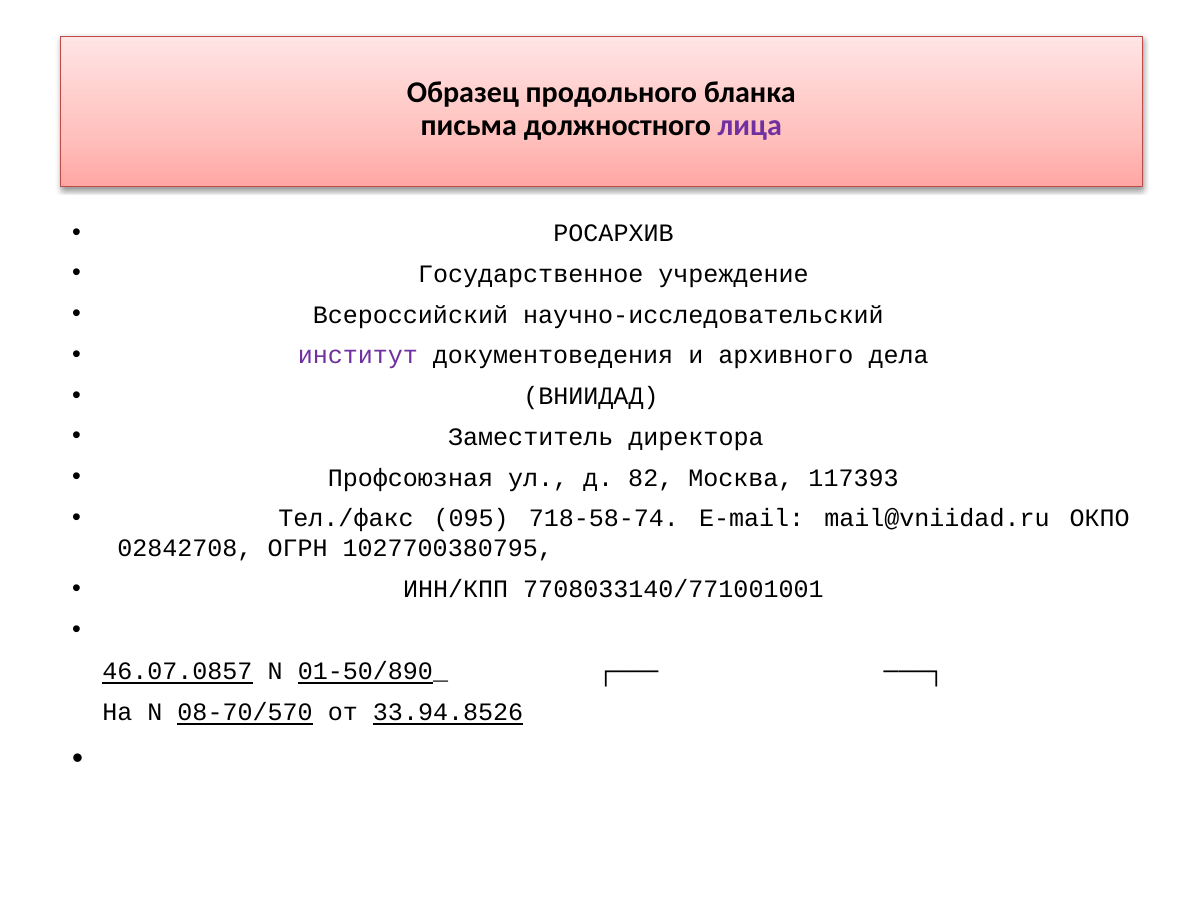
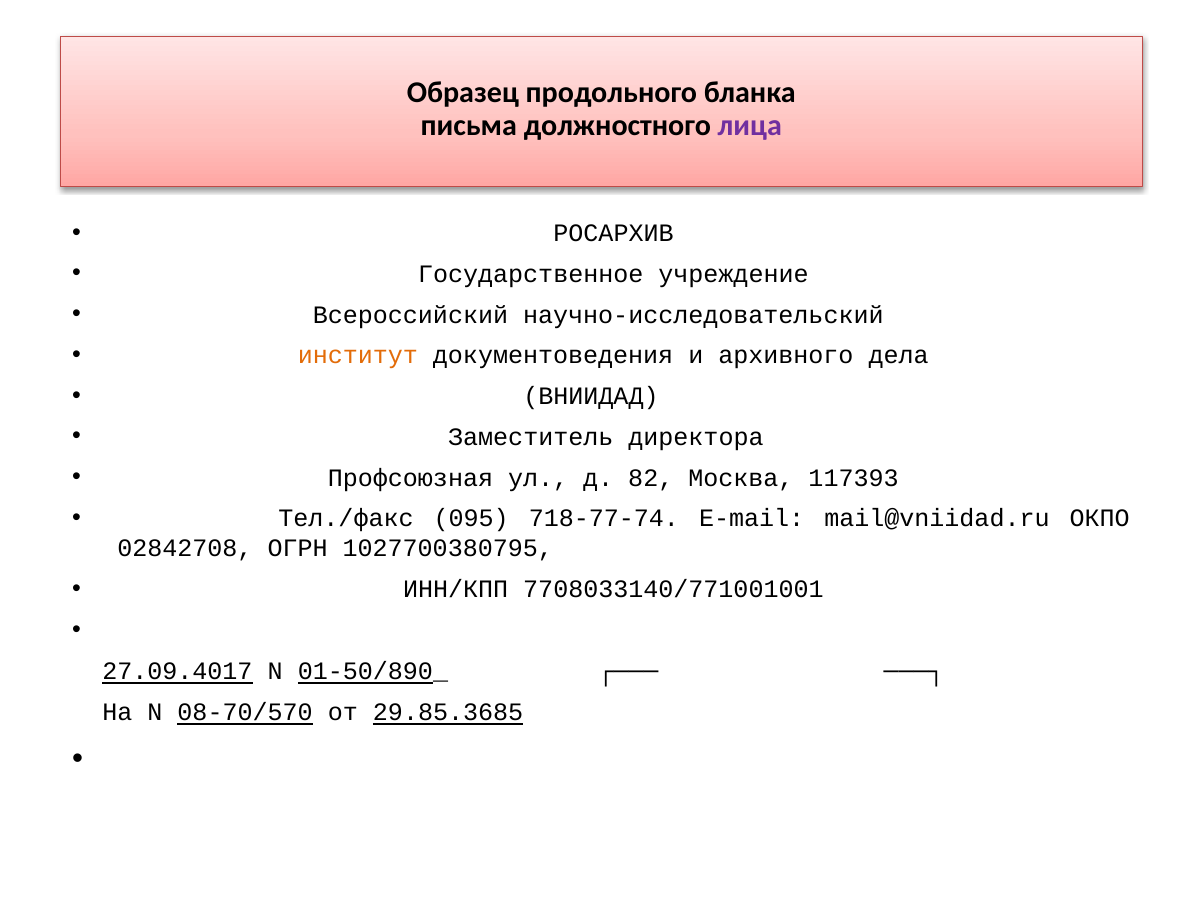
институт colour: purple -> orange (358, 356)
718-58-74: 718-58-74 -> 718-77-74 (604, 519)
46.07.0857: 46.07.0857 -> 27.09.4017 (177, 671)
33.94.8526: 33.94.8526 -> 29.85.3685 (448, 712)
